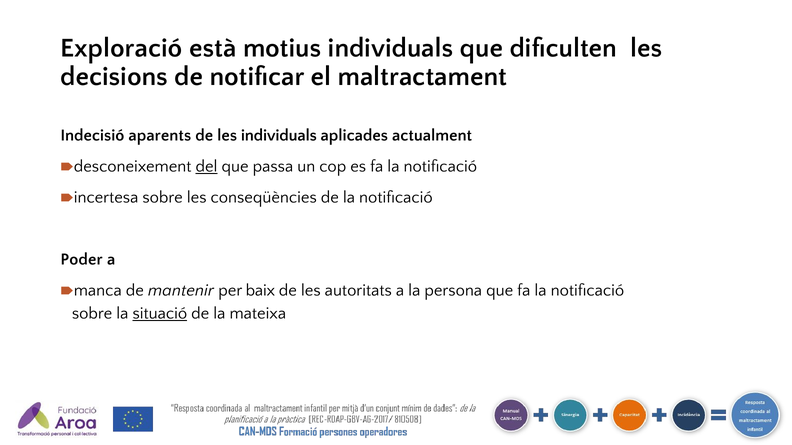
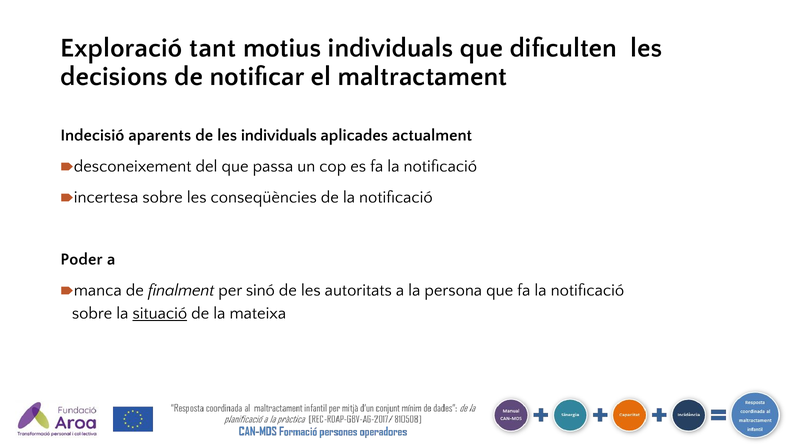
està: està -> tant (213, 48)
del underline: present -> none (207, 167)
mantenir: mantenir -> finalment (181, 291)
baix: baix -> sinó (260, 291)
